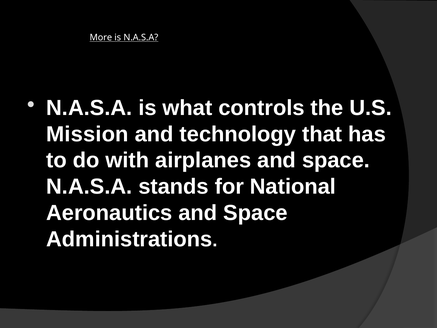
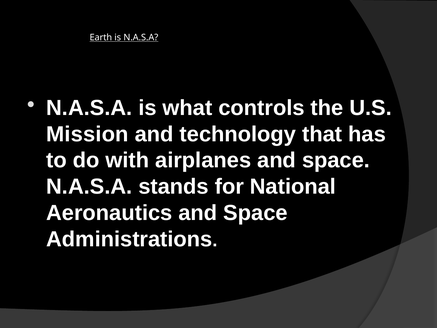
More: More -> Earth (101, 37)
